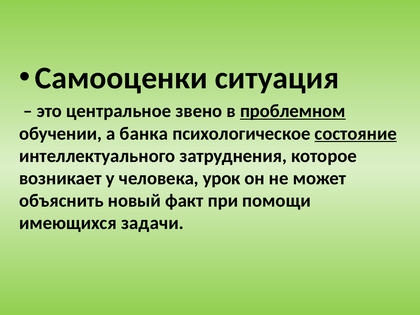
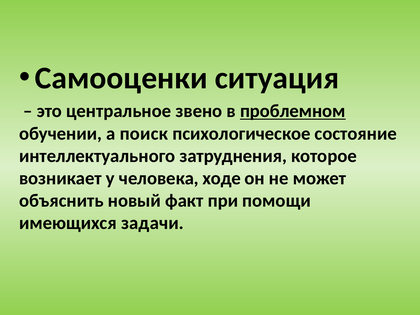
банка: банка -> поиск (144, 134)
состояние underline: present -> none (356, 134)
урок: урок -> ходе (222, 178)
